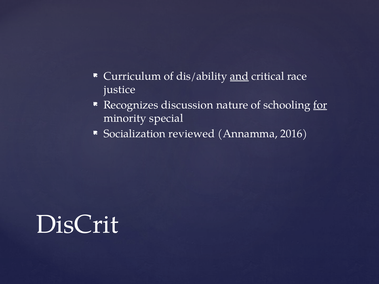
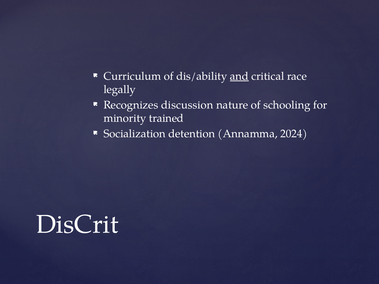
justice: justice -> legally (120, 90)
for underline: present -> none (320, 105)
special: special -> trained (166, 118)
reviewed: reviewed -> detention (192, 134)
2016: 2016 -> 2024 (294, 134)
